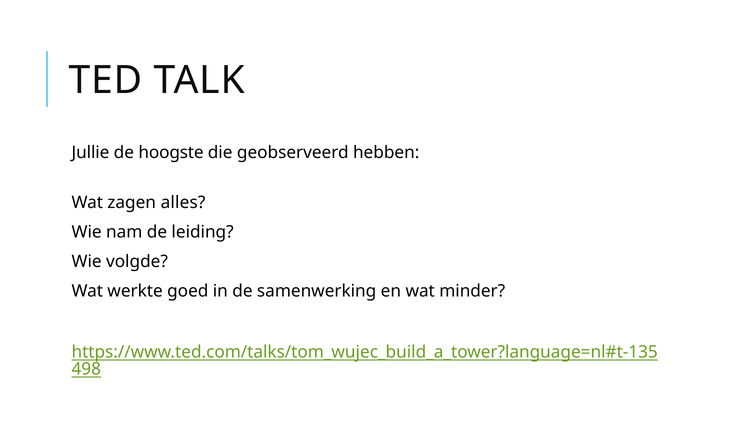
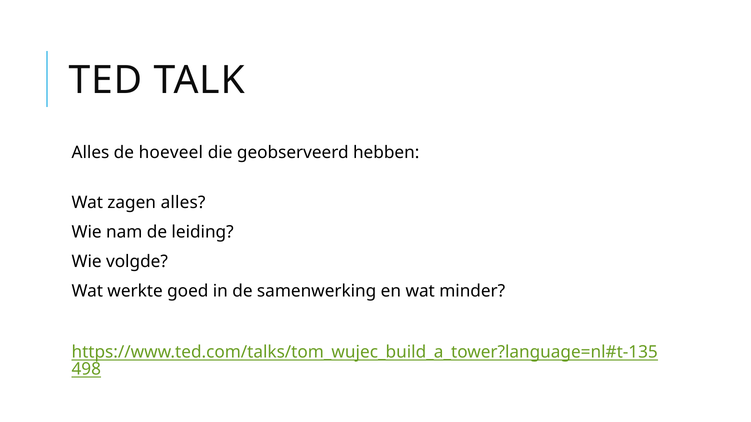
Jullie: Jullie -> Alles (90, 153)
hoogste: hoogste -> hoeveel (171, 153)
